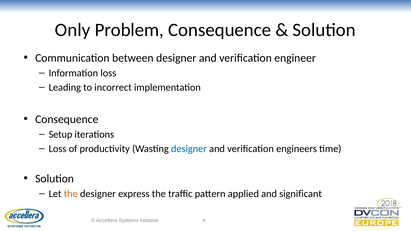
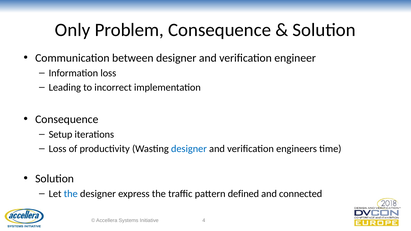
the colour: orange -> blue (71, 194)
applied: applied -> defined (243, 194)
significant: significant -> connected (301, 194)
